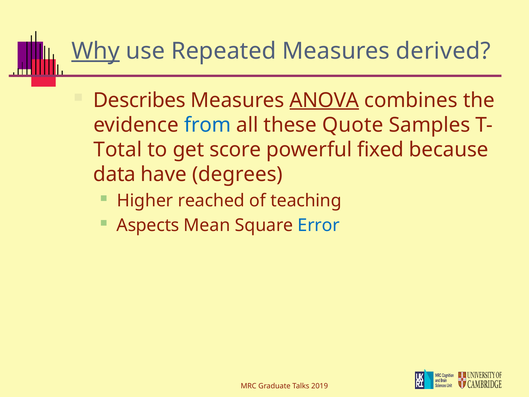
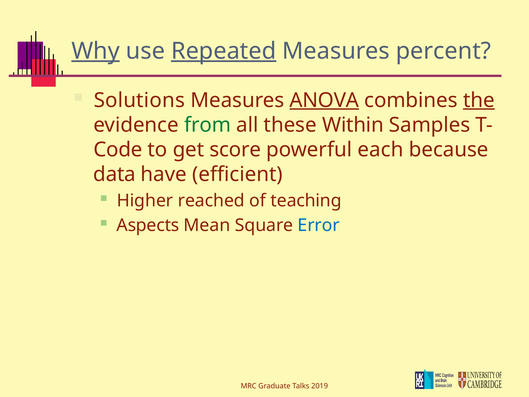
Repeated underline: none -> present (224, 51)
derived: derived -> percent (443, 51)
Describes: Describes -> Solutions (139, 100)
the underline: none -> present (479, 100)
from colour: blue -> green (208, 125)
Quote: Quote -> Within (353, 125)
Total: Total -> Code (118, 150)
fixed: fixed -> each (380, 150)
degrees: degrees -> efficient (237, 174)
